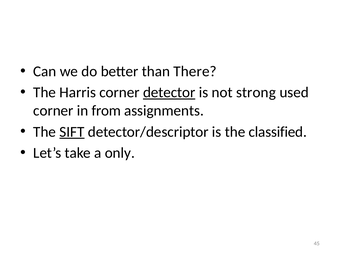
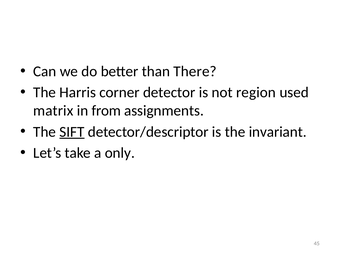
detector underline: present -> none (169, 92)
strong: strong -> region (256, 92)
corner: corner -> matrix (53, 111)
classified: classified -> invariant (278, 132)
